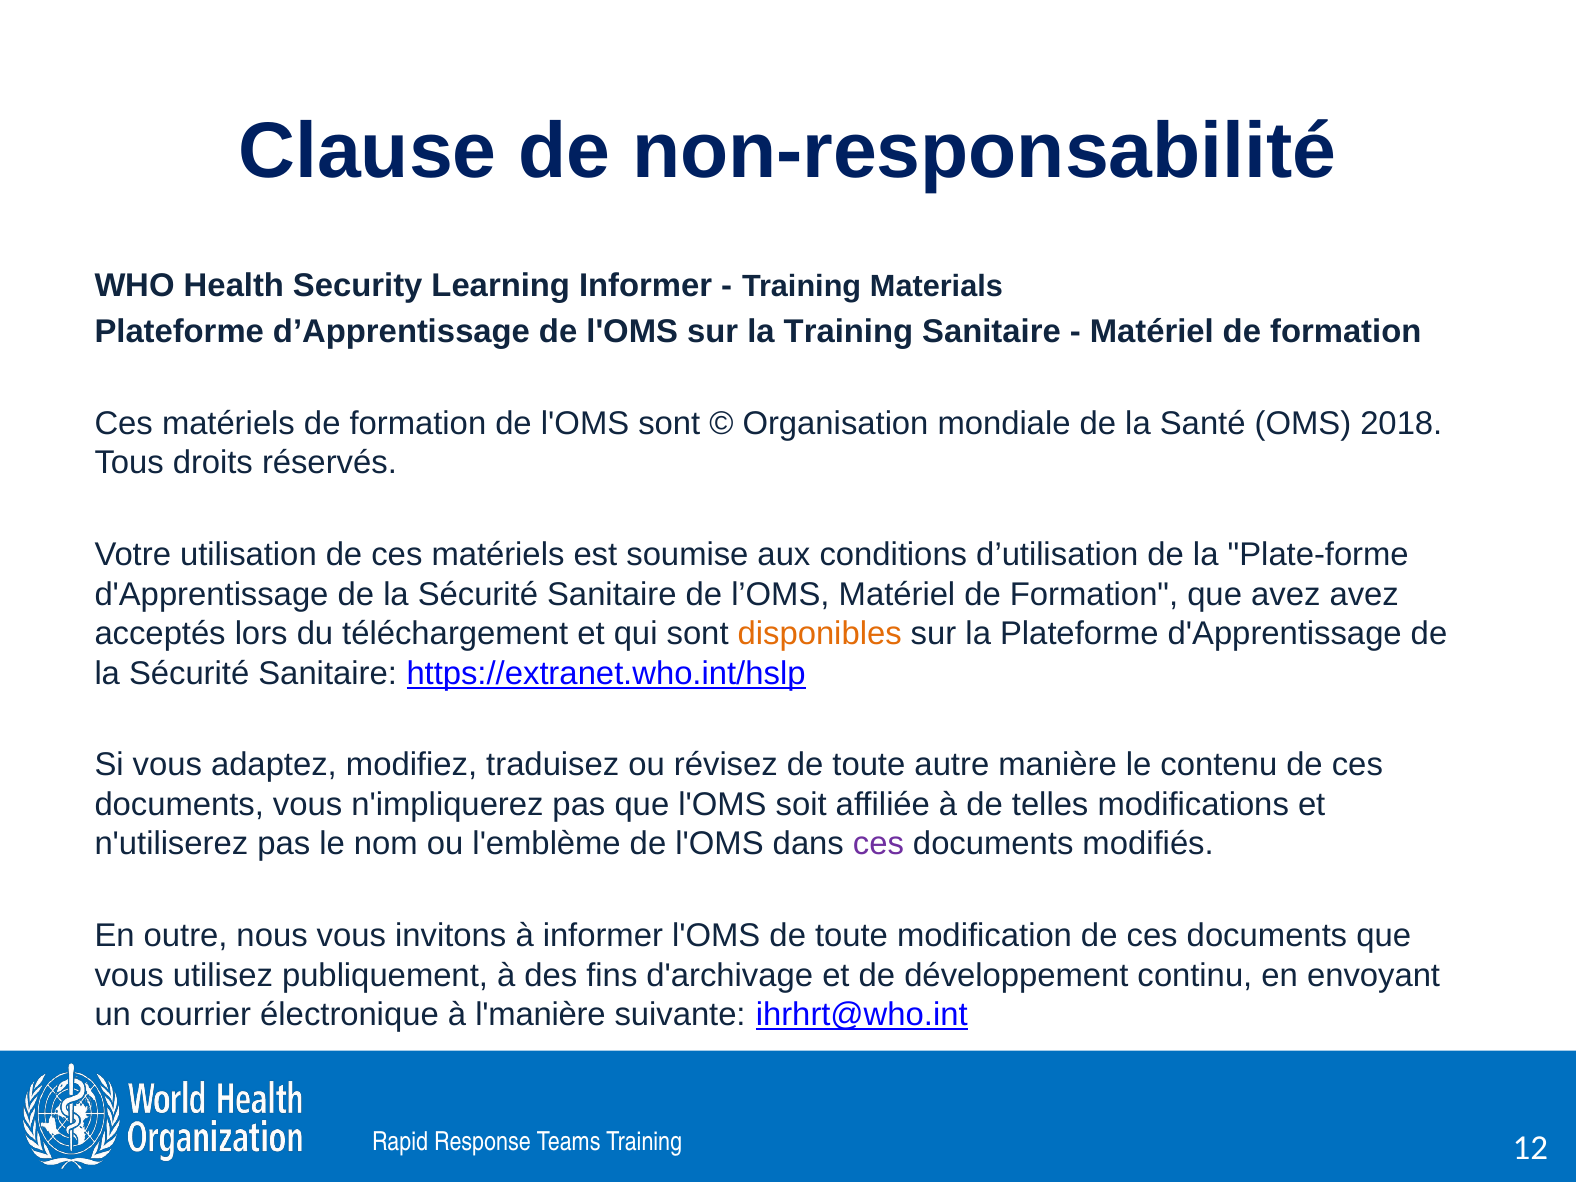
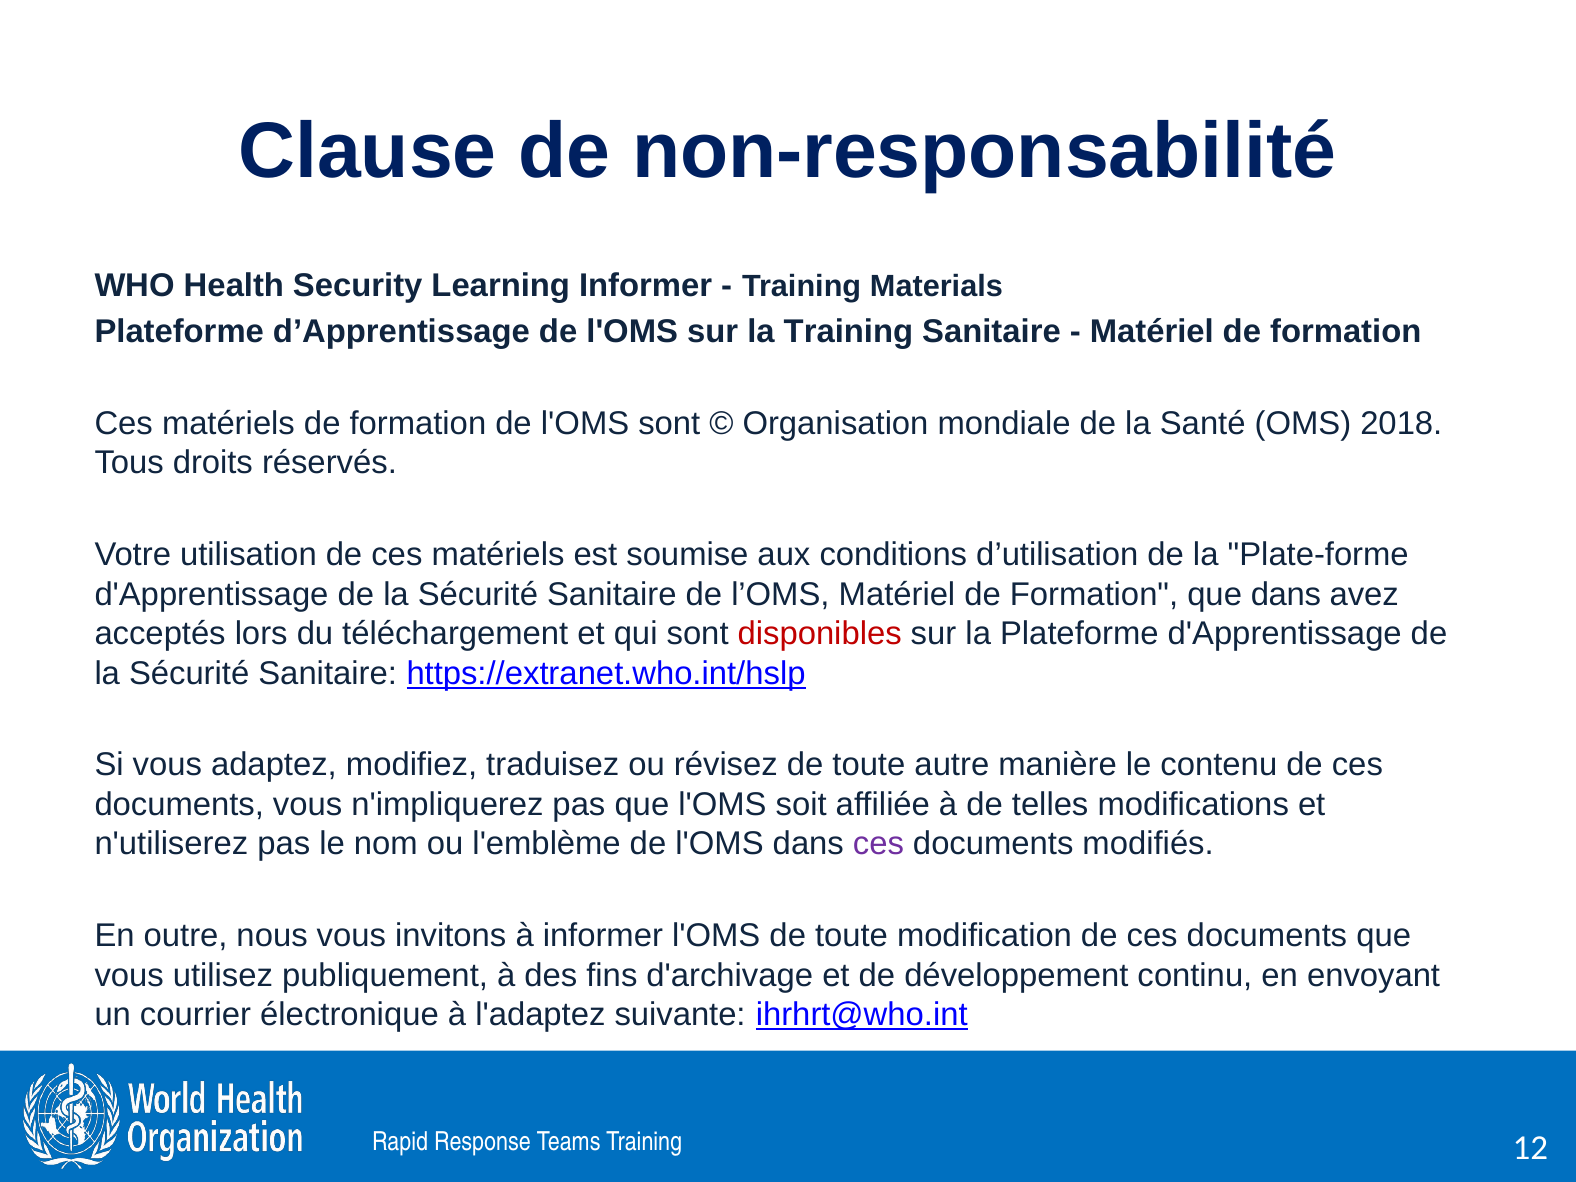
que avez: avez -> dans (1286, 594)
disponibles colour: orange -> red (820, 634)
l'manière: l'manière -> l'adaptez (540, 1015)
